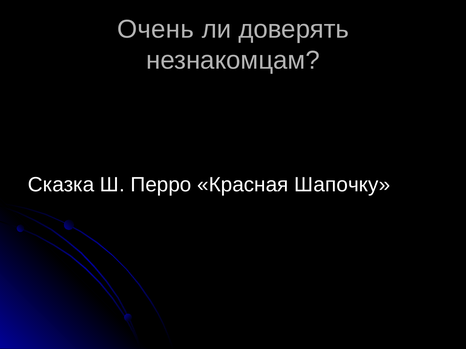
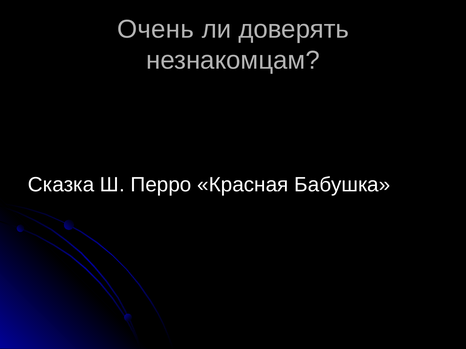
Шапочку: Шапочку -> Бабушка (342, 185)
